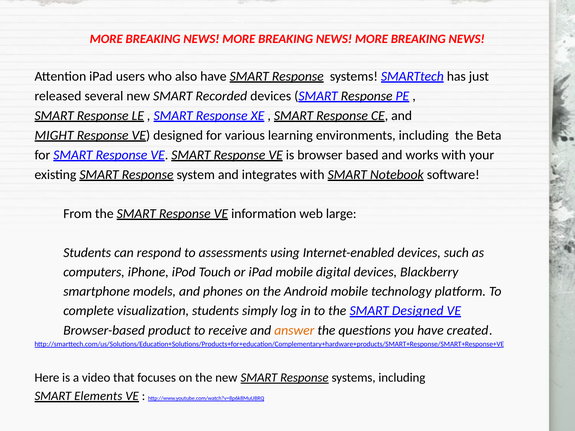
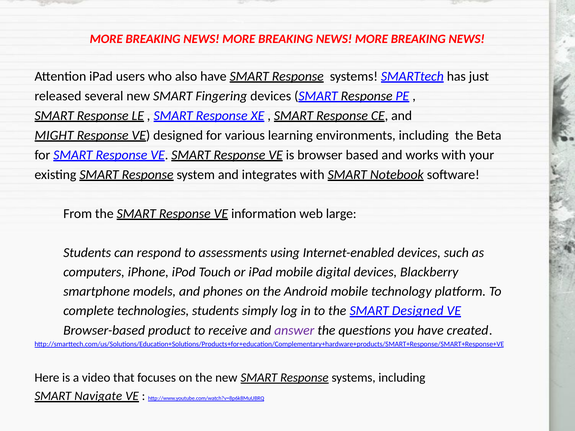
Recorded: Recorded -> Fingering (221, 96)
visualization: visualization -> technologies (153, 311)
answer colour: orange -> purple (294, 331)
Elements: Elements -> Navigate (98, 396)
